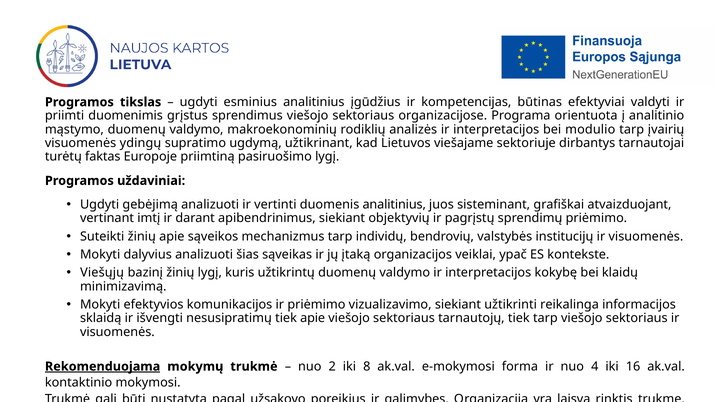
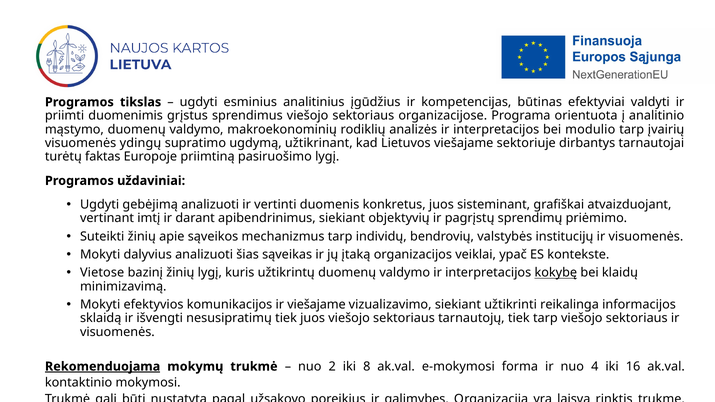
duomenis analitinius: analitinius -> konkretus (394, 205)
Viešųjų: Viešųjų -> Vietose (102, 273)
kokybę underline: none -> present (556, 273)
ir priėmimo: priėmimo -> viešajame (316, 305)
tiek apie: apie -> juos (313, 318)
